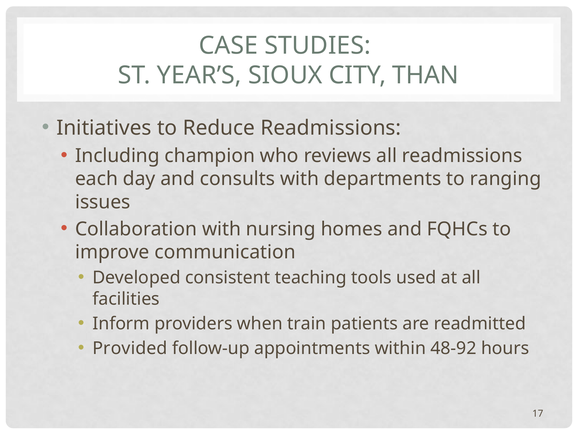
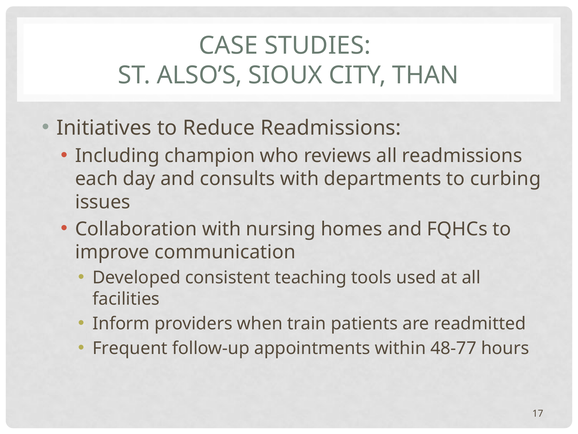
YEAR’S: YEAR’S -> ALSO’S (199, 75)
ranging: ranging -> curbing (505, 179)
Provided: Provided -> Frequent (130, 348)
48-92: 48-92 -> 48-77 (453, 348)
